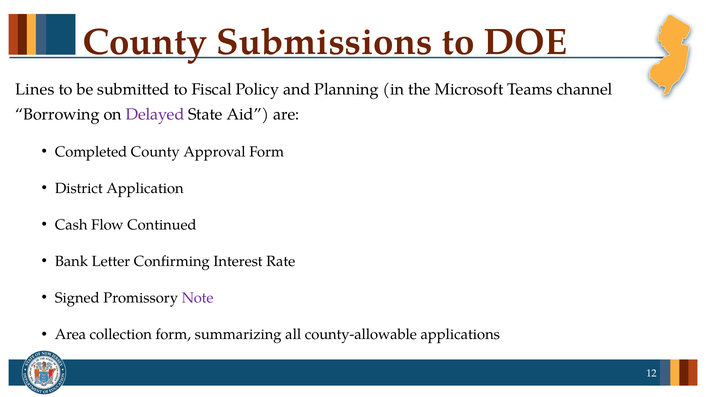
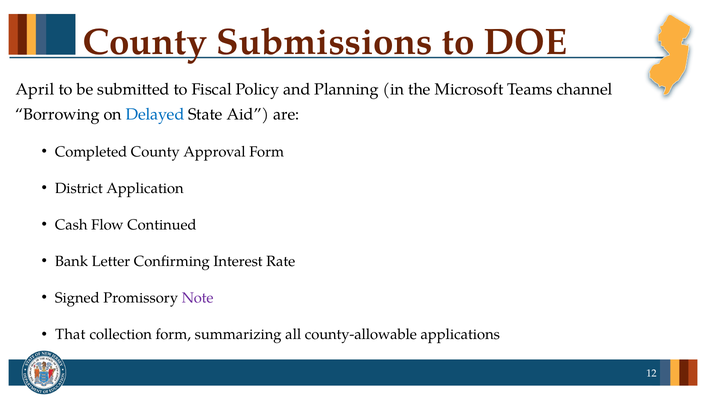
Lines: Lines -> April (35, 90)
Delayed colour: purple -> blue (155, 115)
Area: Area -> That (70, 335)
